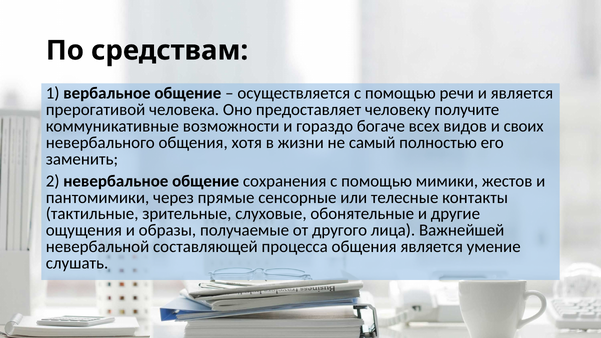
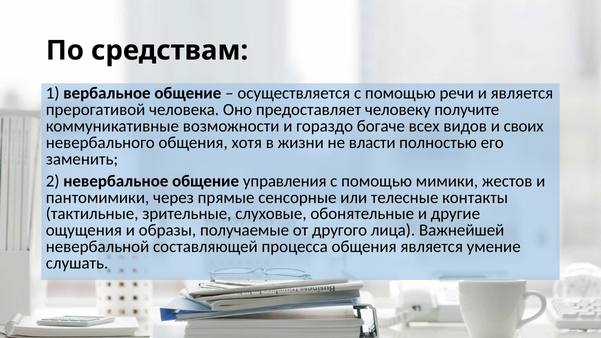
самый: самый -> власти (372, 143)
сохранения: сохранения -> управления (285, 181)
